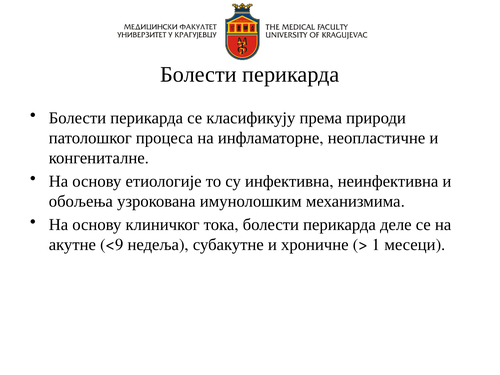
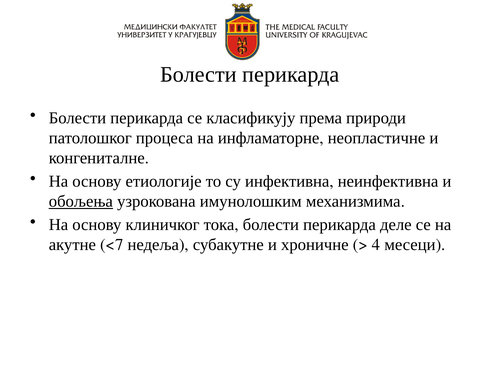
обољења underline: none -> present (81, 201)
<9: <9 -> <7 (112, 245)
1: 1 -> 4 (376, 245)
